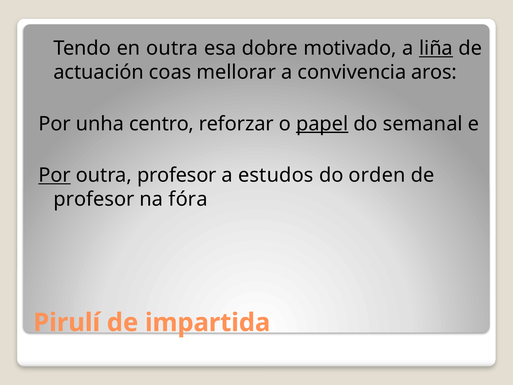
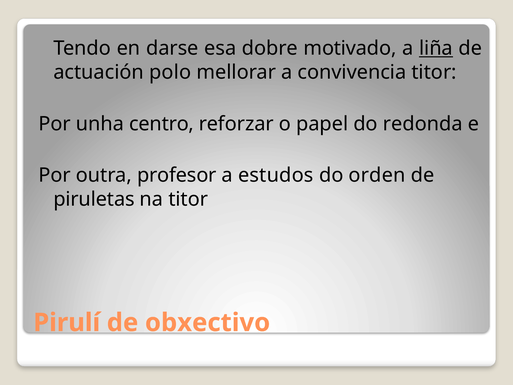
en outra: outra -> darse (172, 48)
coas: coas -> polo (170, 72)
convivencia aros: aros -> titor (434, 72)
papel underline: present -> none (322, 124)
semanal: semanal -> redonda (423, 124)
Por underline: present -> none (55, 175)
profesor: profesor -> piruletas (94, 199)
na fóra: fóra -> titor (188, 199)
impartida: impartida -> obxectivo (208, 322)
